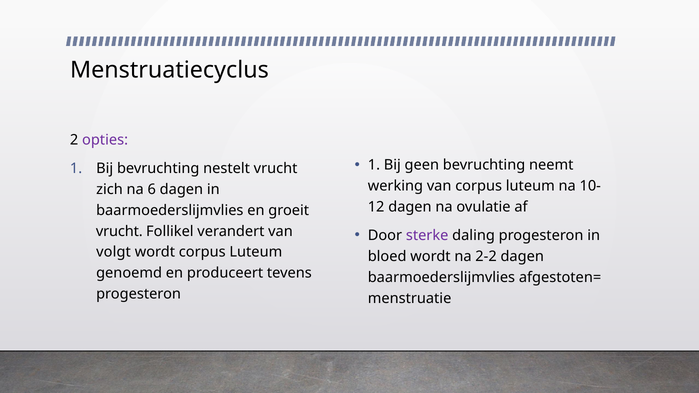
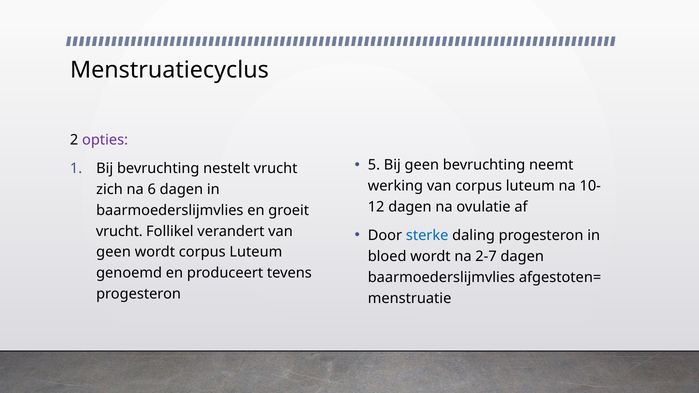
1: 1 -> 5 (374, 165)
sterke colour: purple -> blue (427, 235)
volgt: volgt -> geen (114, 252)
2-2: 2-2 -> 2-7 (486, 256)
